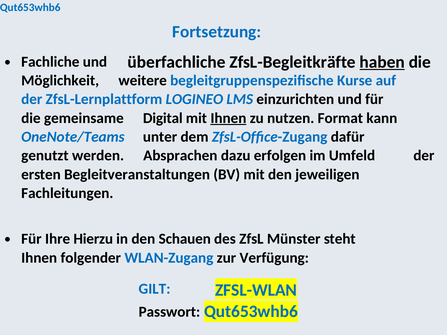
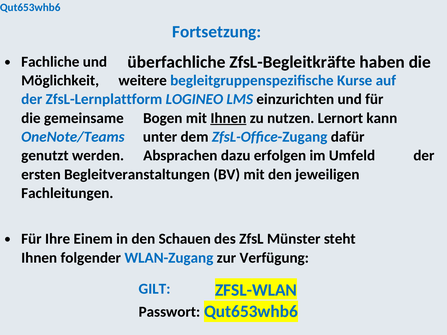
haben underline: present -> none (382, 62)
Digital: Digital -> Bogen (163, 118)
Format: Format -> Lernort (340, 118)
Hierzu: Hierzu -> Einem (93, 239)
